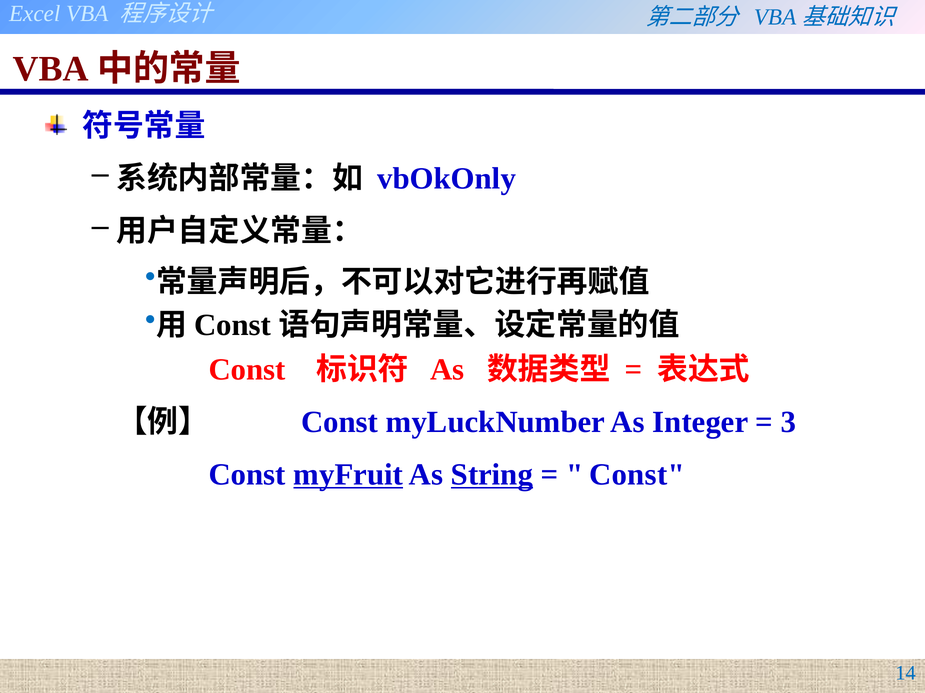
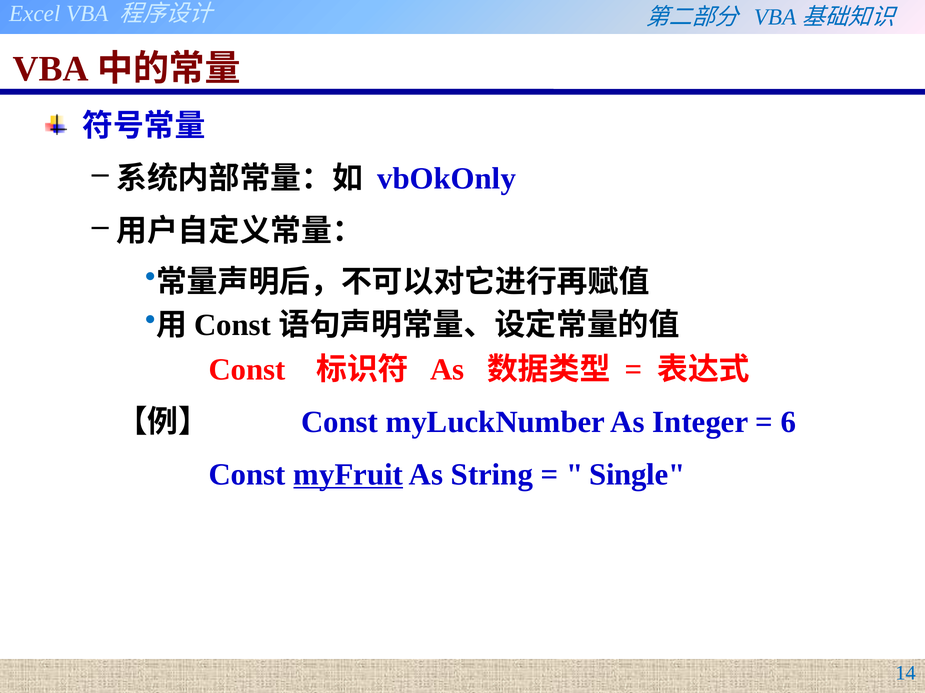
3: 3 -> 6 (788, 423)
String underline: present -> none (492, 475)
Const: Const -> Single (637, 475)
